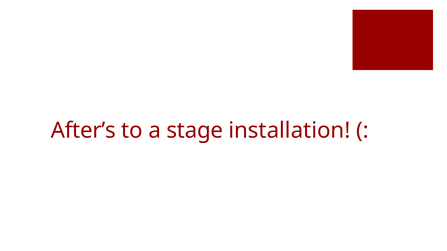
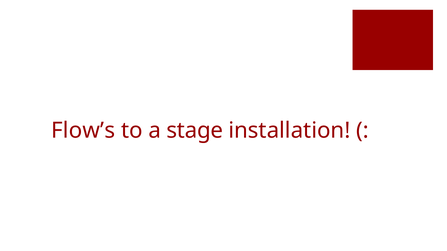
After’s: After’s -> Flow’s (83, 131)
